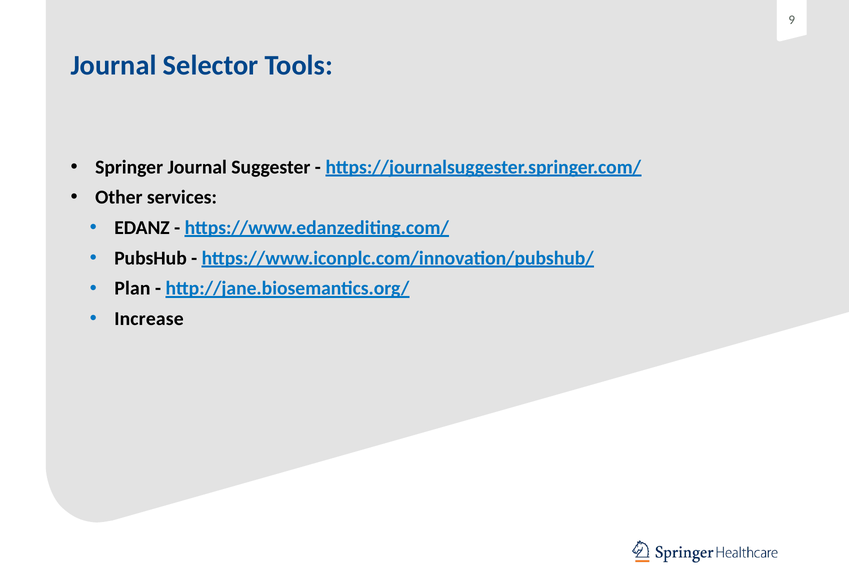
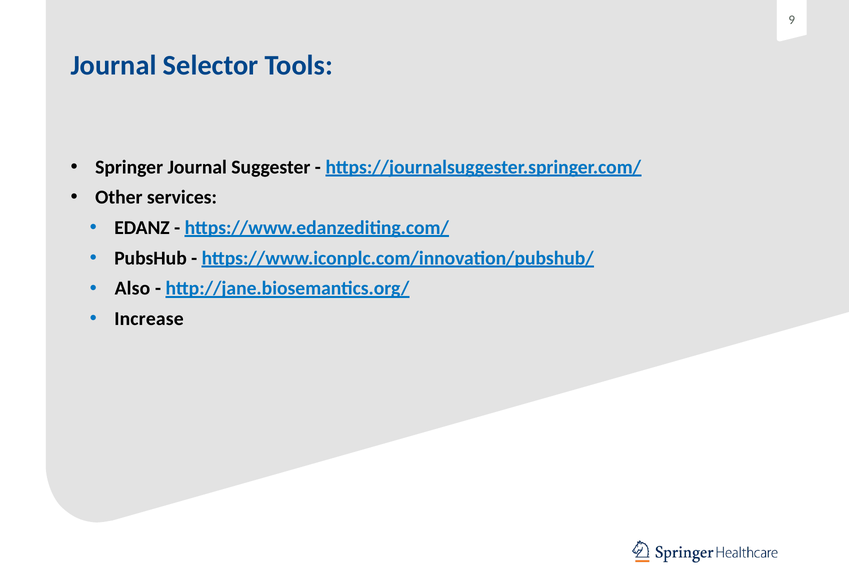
Plan: Plan -> Also (132, 288)
